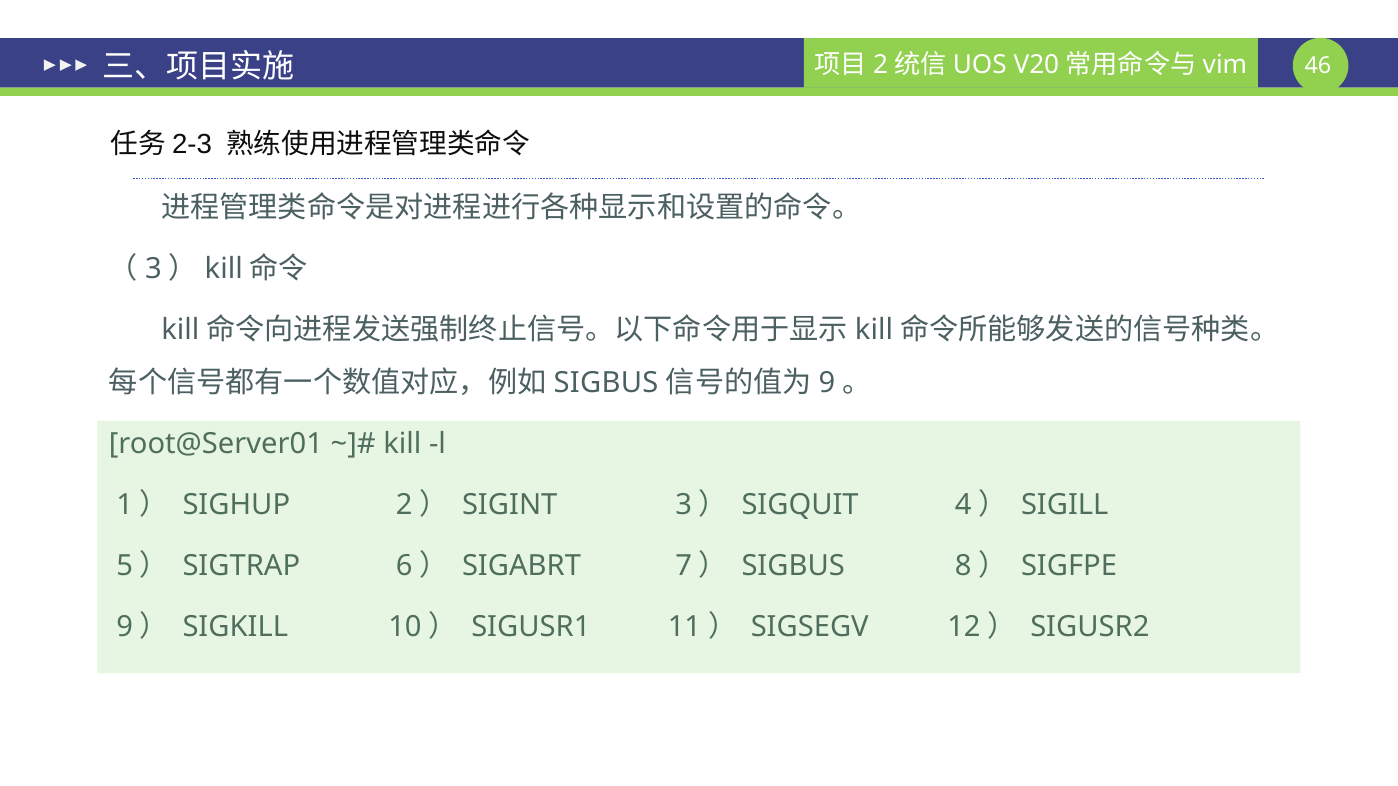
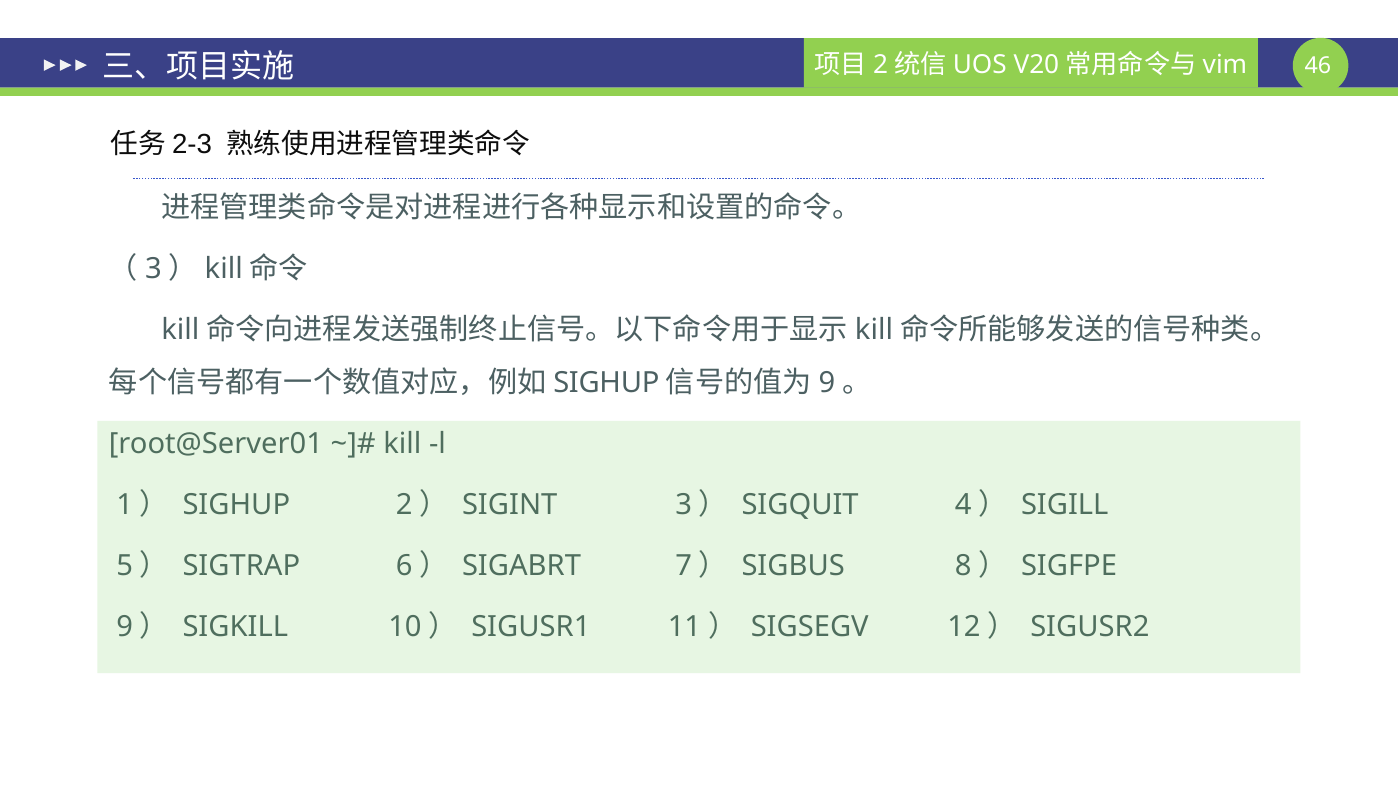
SIGBUS: SIGBUS -> SIGHUP (606, 383)
